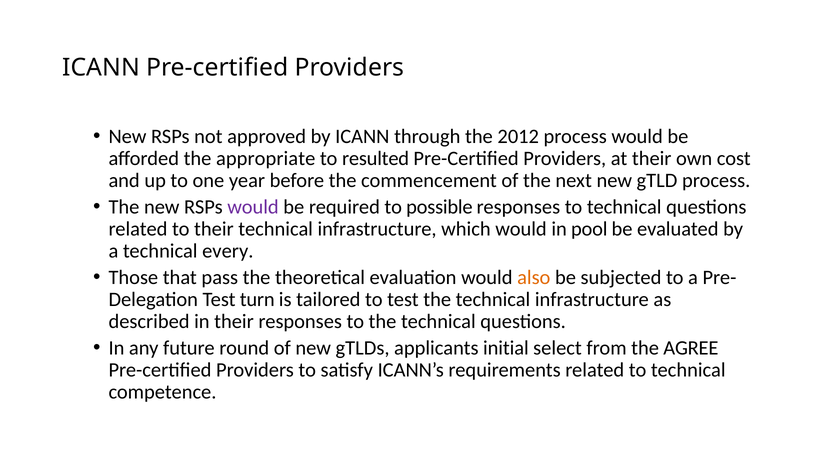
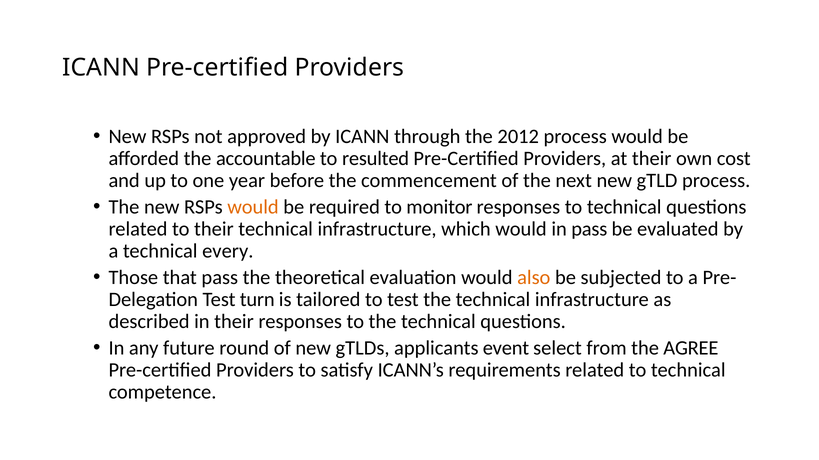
appropriate: appropriate -> accountable (266, 159)
would colour: purple -> orange (253, 207)
possible: possible -> monitor (439, 207)
in pool: pool -> pass (589, 229)
initial: initial -> event (506, 348)
